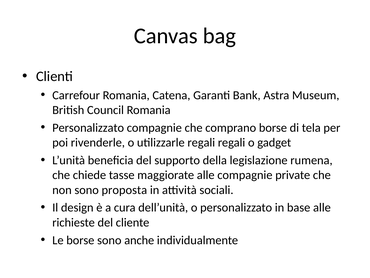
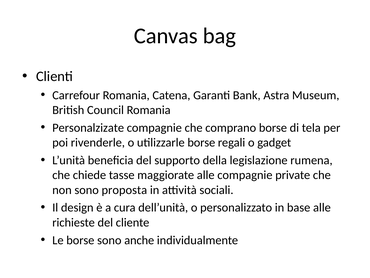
Personalizzato: Personalizzato -> Personalzizate (88, 128)
utilizzarle regali: regali -> borse (201, 142)
